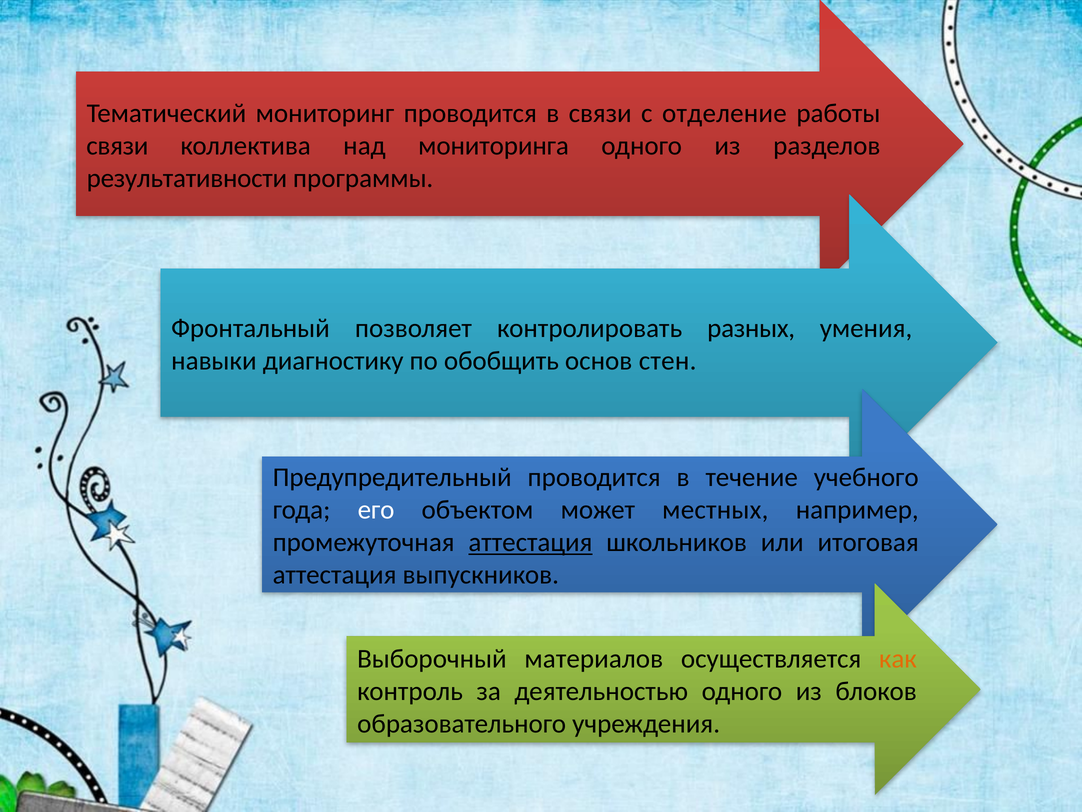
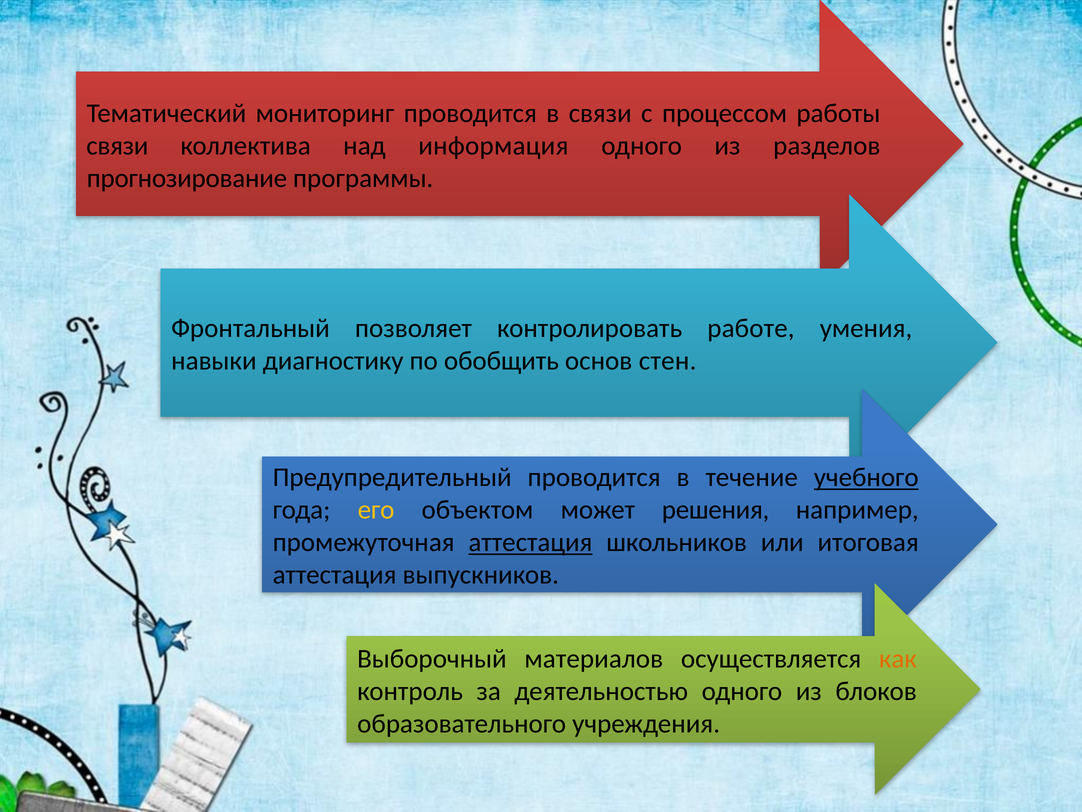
отделение: отделение -> процессом (725, 113)
мониторинга: мониторинга -> информация (493, 146)
результативности: результативности -> прогнозирование (187, 178)
разных: разных -> работе (751, 328)
учебного underline: none -> present (866, 477)
его colour: white -> yellow (376, 510)
местных: местных -> решения (716, 510)
